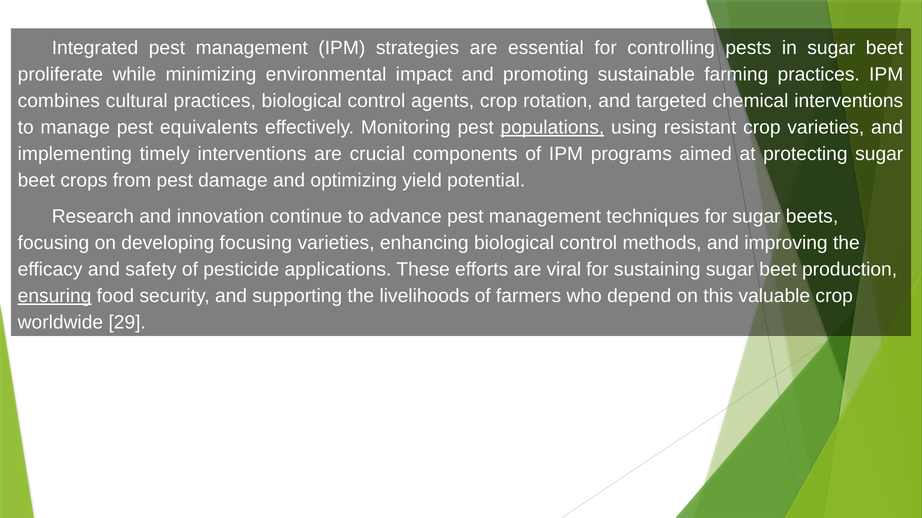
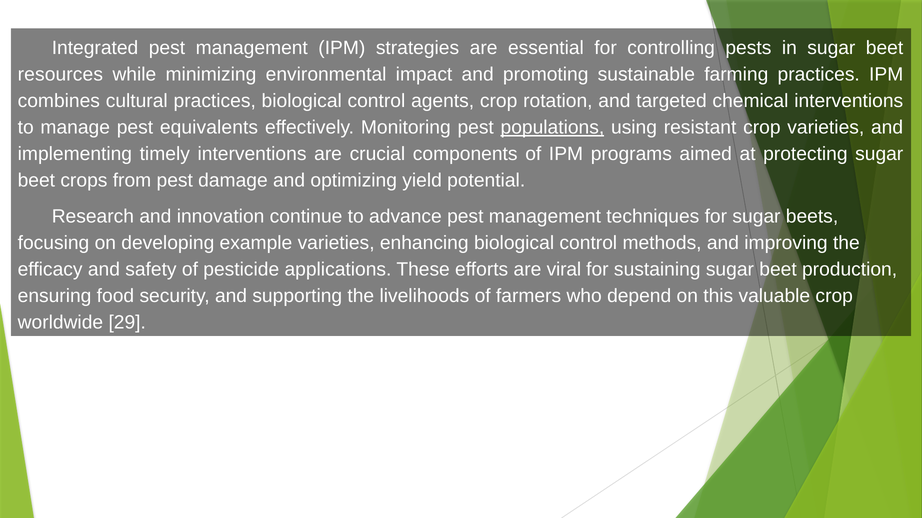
proliferate: proliferate -> resources (60, 75)
developing focusing: focusing -> example (256, 243)
ensuring underline: present -> none (55, 296)
